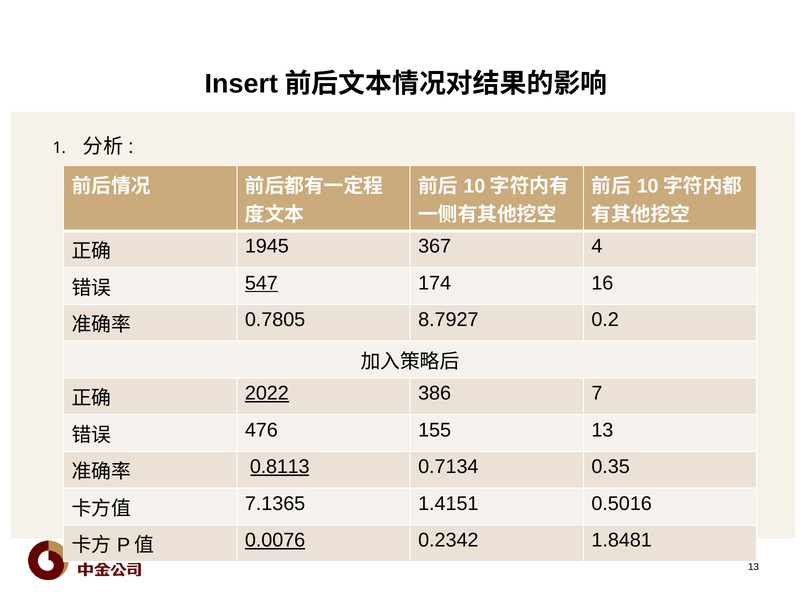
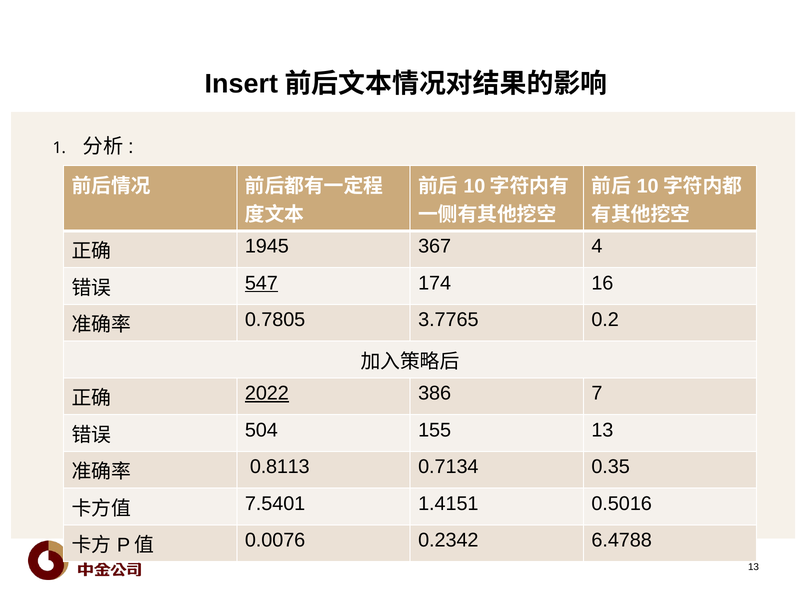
8.7927: 8.7927 -> 3.7765 (448, 320)
476: 476 -> 504 (261, 430)
0.8113 underline: present -> none (280, 467)
7.1365: 7.1365 -> 7.5401 (275, 504)
0.0076 underline: present -> none (275, 540)
1.8481: 1.8481 -> 6.4788 (622, 540)
